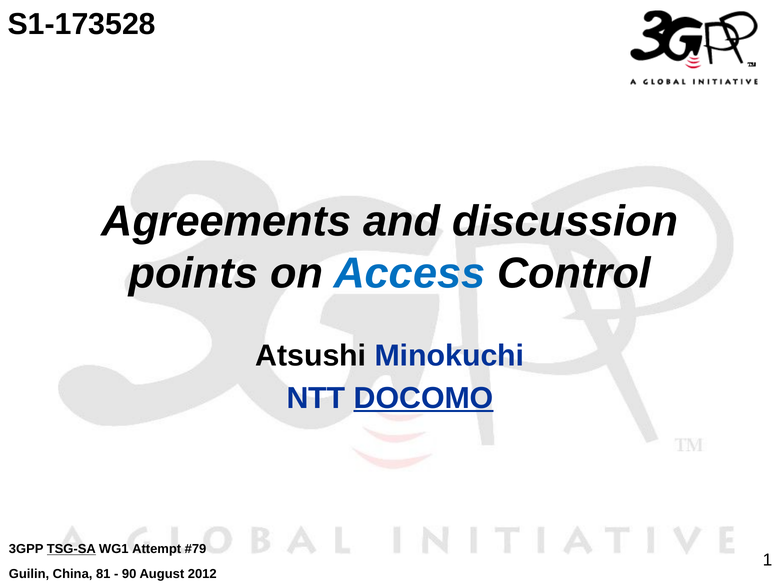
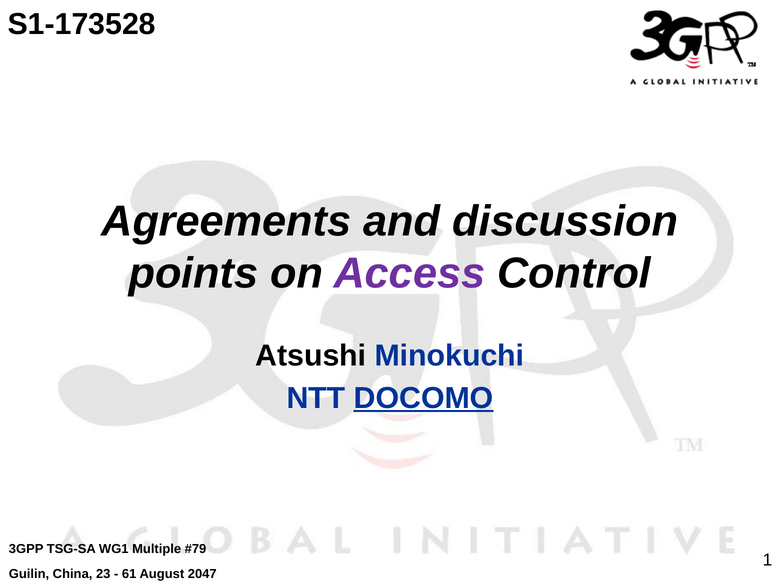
Access colour: blue -> purple (409, 273)
TSG-SA underline: present -> none (71, 549)
Attempt: Attempt -> Multiple (157, 549)
81: 81 -> 23 (103, 574)
90: 90 -> 61 (129, 574)
2012: 2012 -> 2047 (202, 574)
